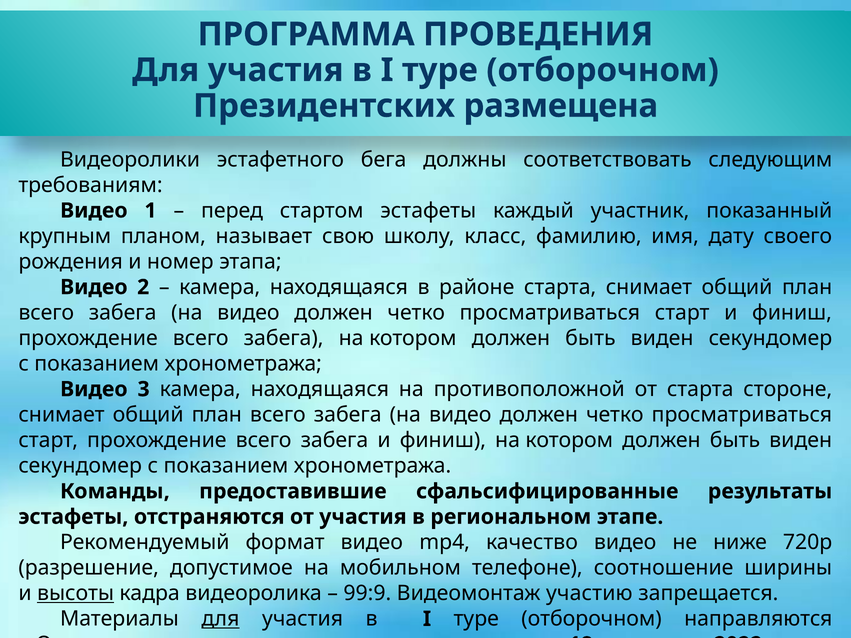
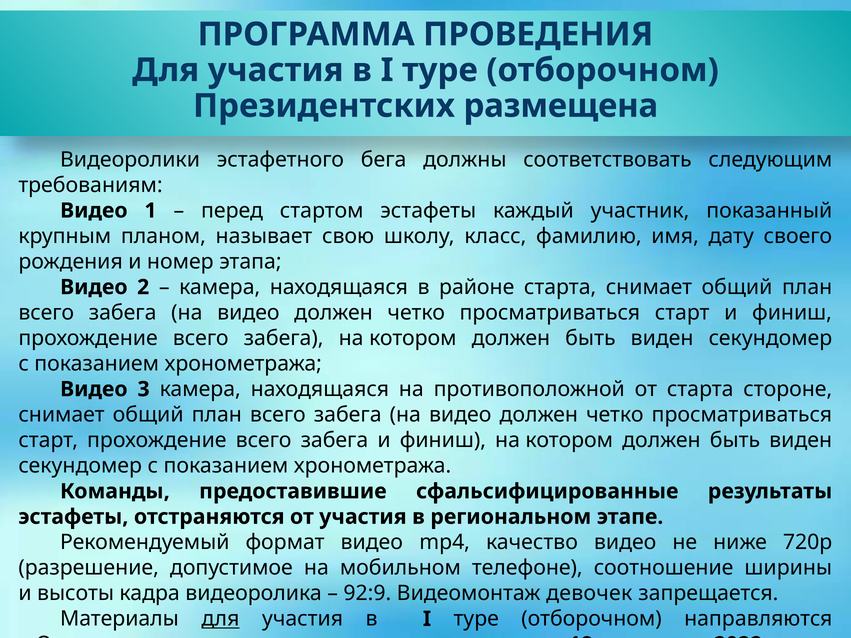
высоты underline: present -> none (76, 594)
99:9: 99:9 -> 92:9 (367, 594)
участию: участию -> девочек (589, 594)
